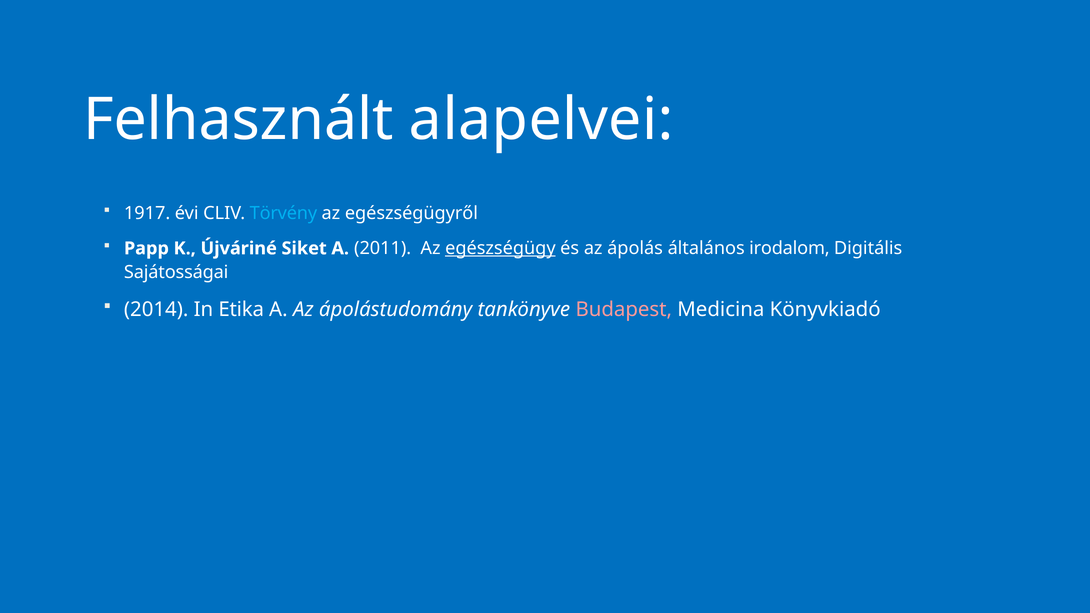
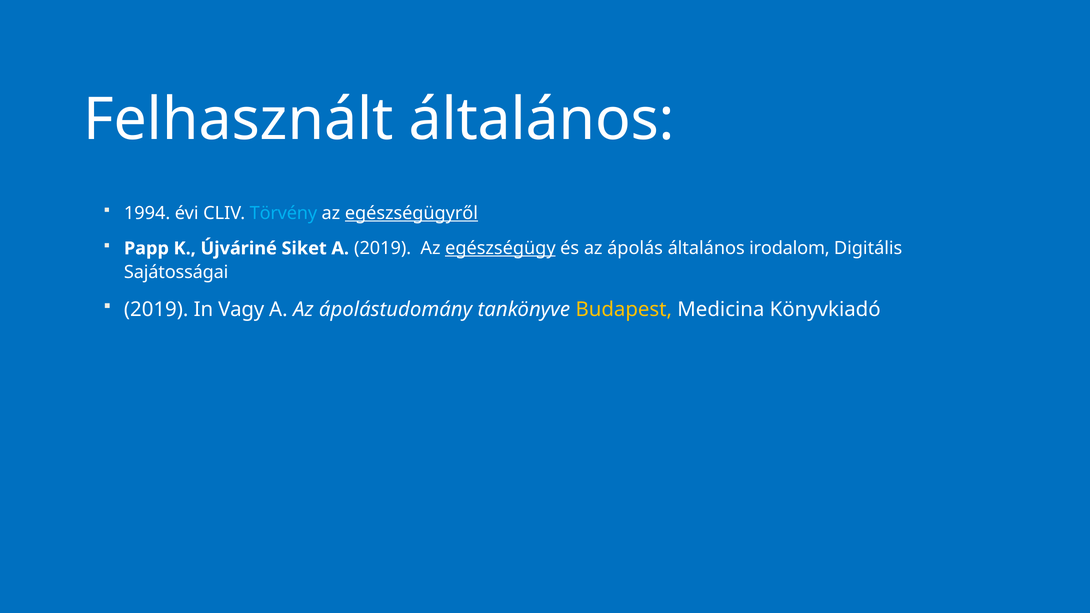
Felhasznált alapelvei: alapelvei -> általános (542, 120)
1917: 1917 -> 1994 (147, 213)
egészségügyről underline: none -> present (411, 213)
A 2011: 2011 -> 2019 (383, 248)
2014: 2014 -> 2019 (156, 309)
Etika: Etika -> Vagy (241, 309)
Budapest colour: pink -> yellow (624, 309)
